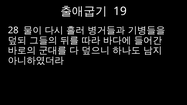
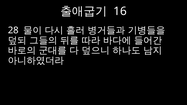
19: 19 -> 16 (120, 11)
